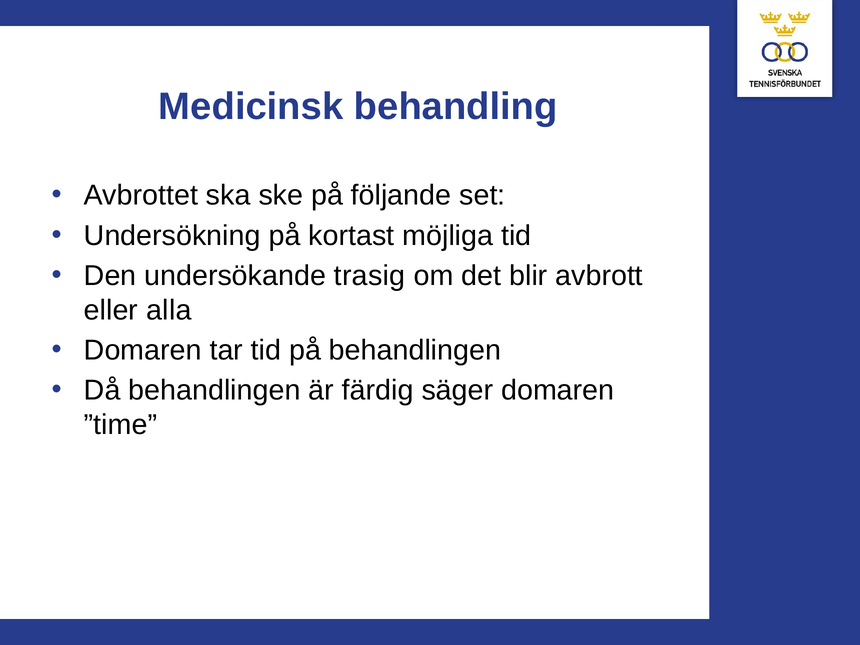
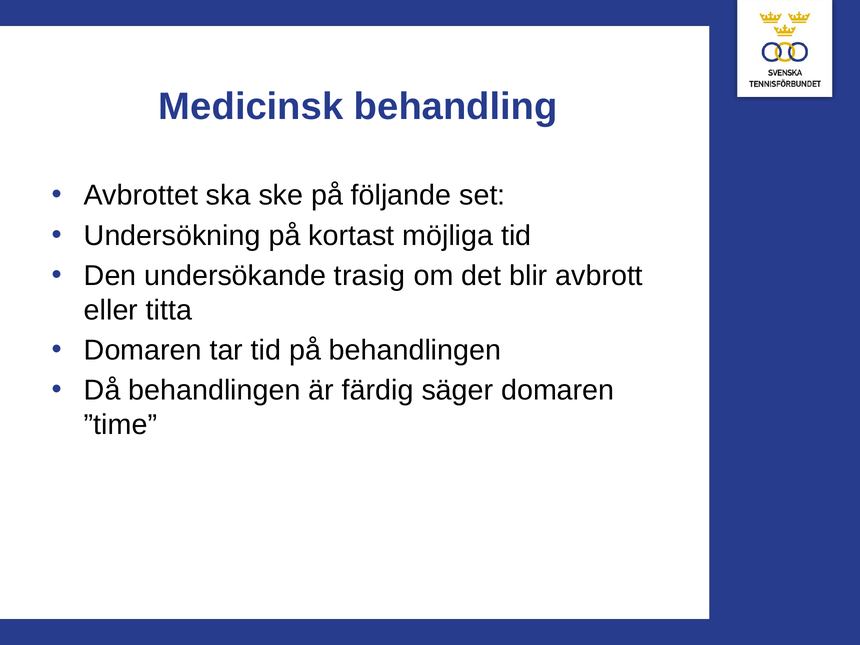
alla: alla -> titta (169, 310)
